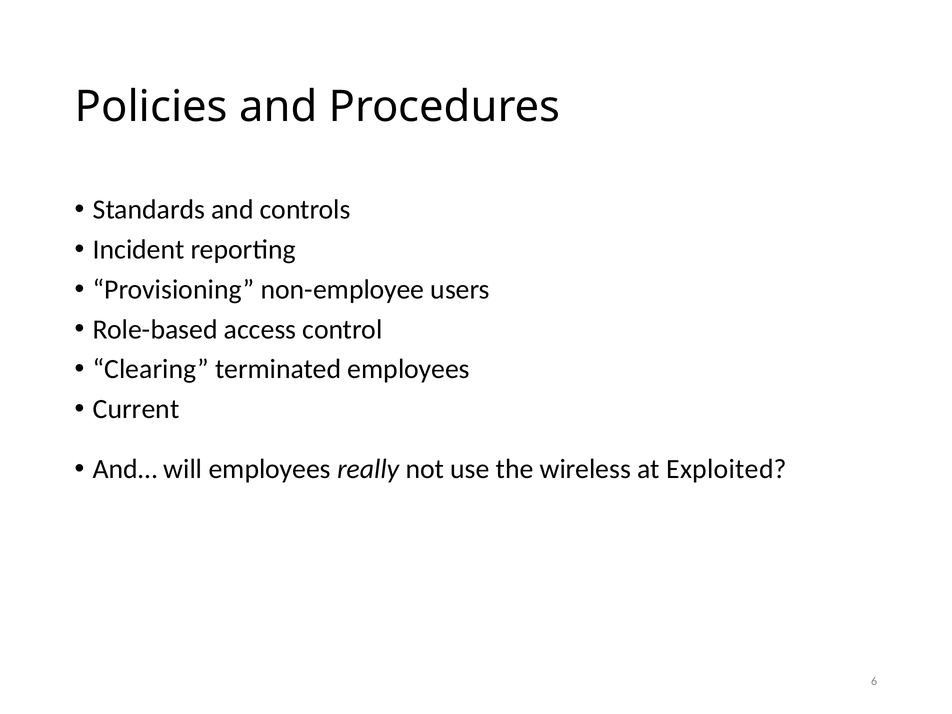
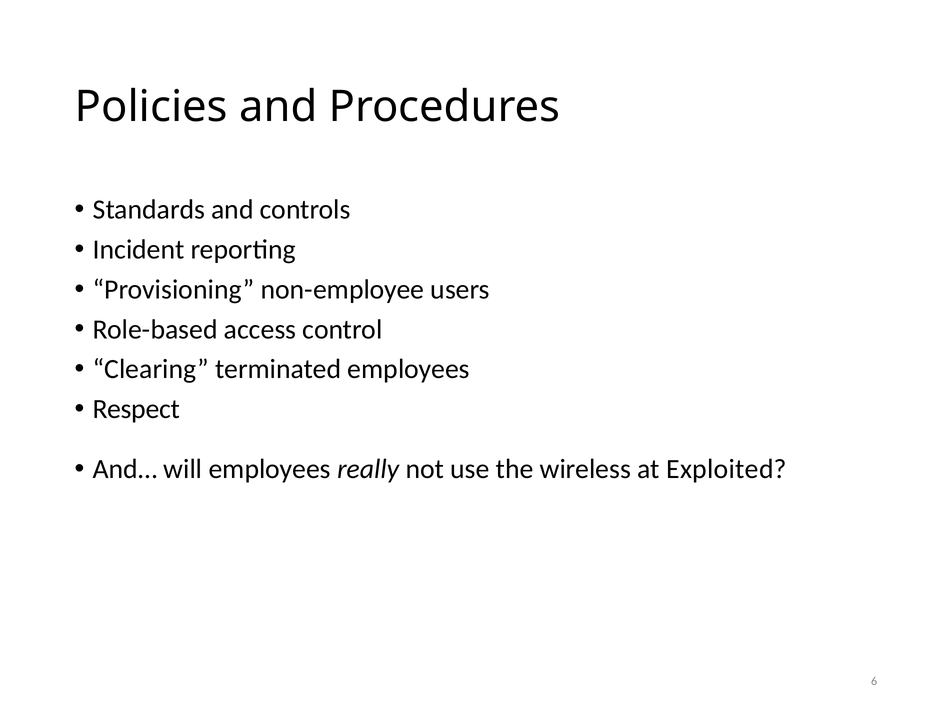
Current: Current -> Respect (136, 409)
